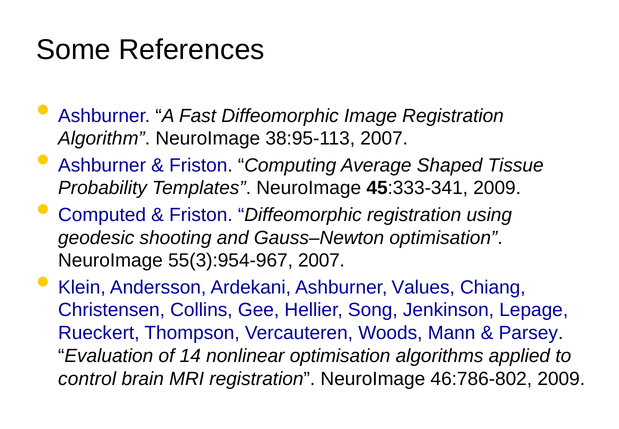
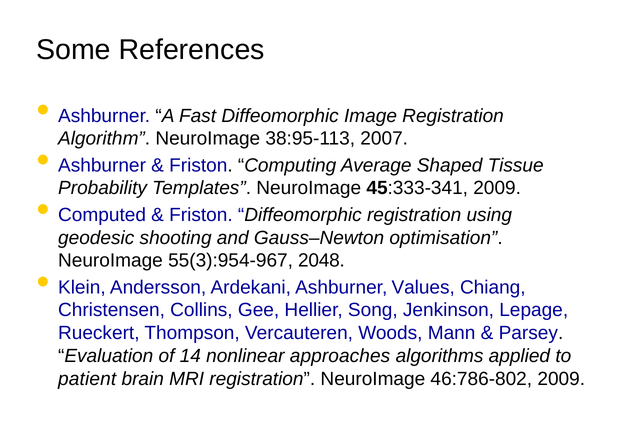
55(3):954-967 2007: 2007 -> 2048 (321, 260)
nonlinear optimisation: optimisation -> approaches (340, 356)
control: control -> patient (87, 378)
